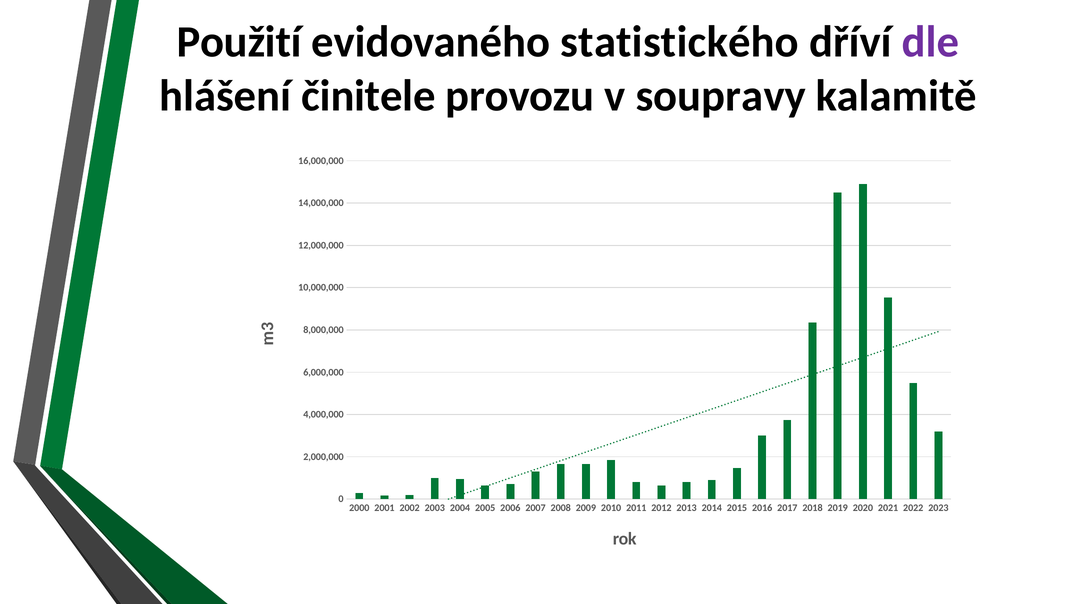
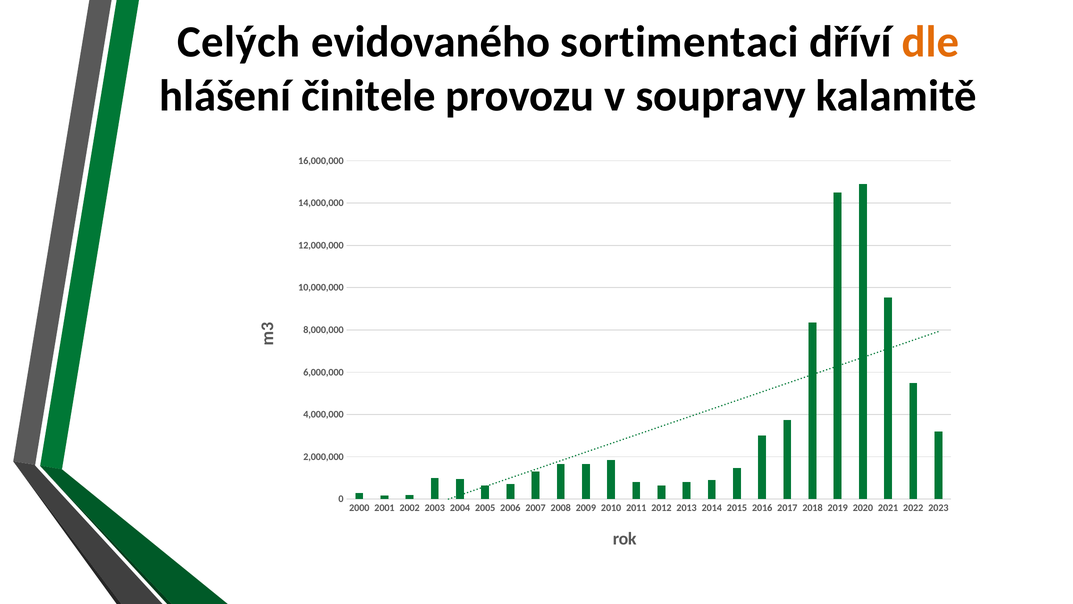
Použití: Použití -> Celých (239, 42)
statistického: statistického -> sortimentaci (680, 42)
dle colour: purple -> orange (931, 42)
